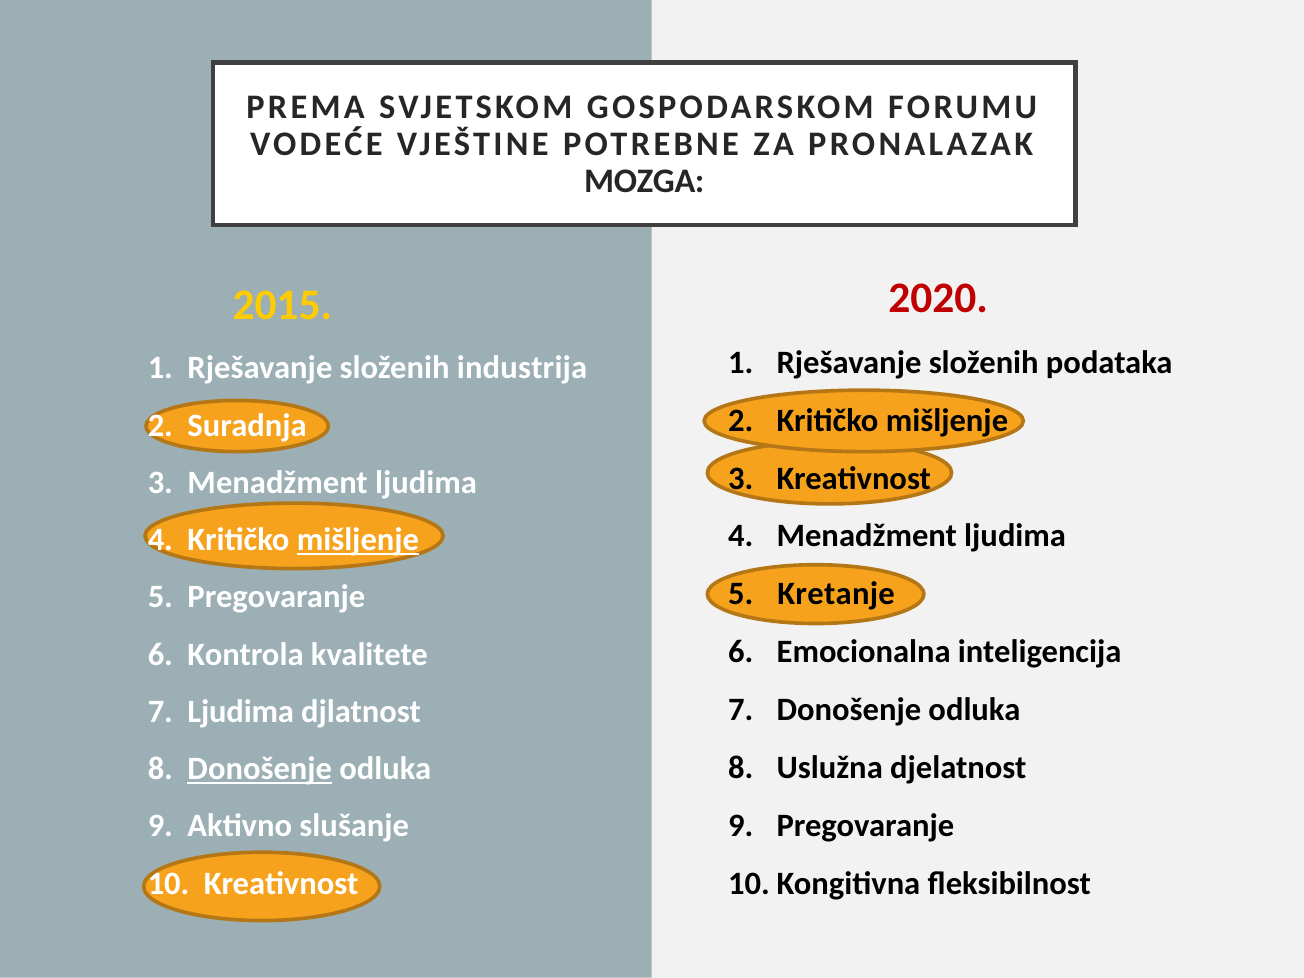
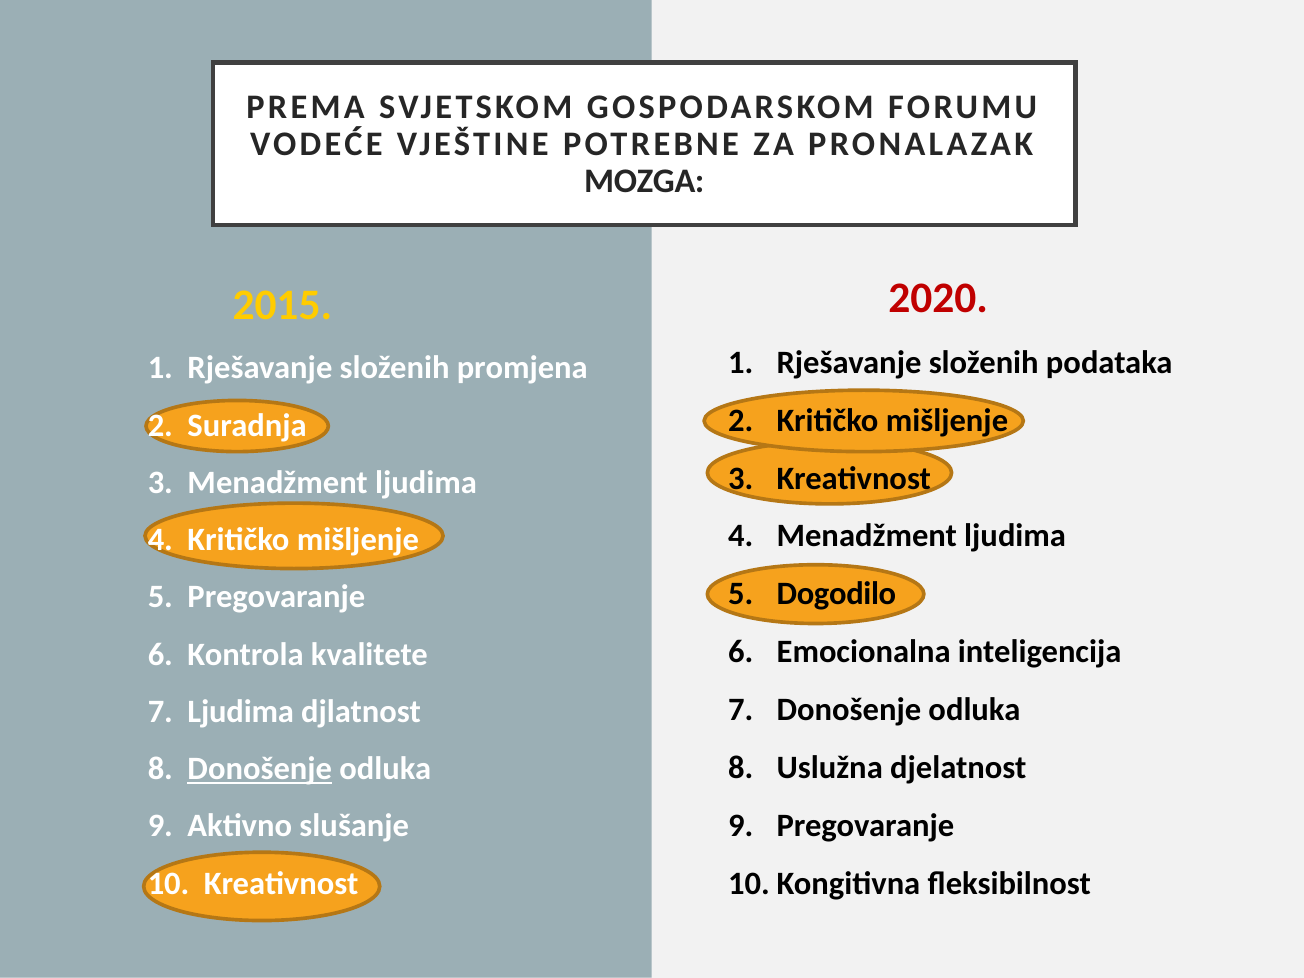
industrija: industrija -> promjena (522, 368)
mišljenje underline: present -> none (358, 540)
Kretanje: Kretanje -> Dogodilo (836, 594)
